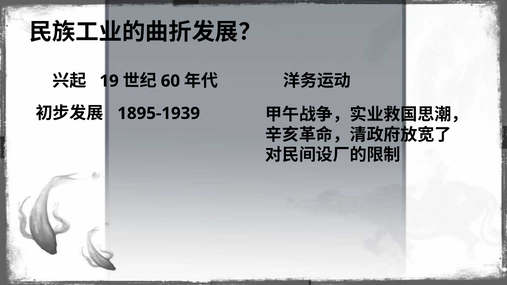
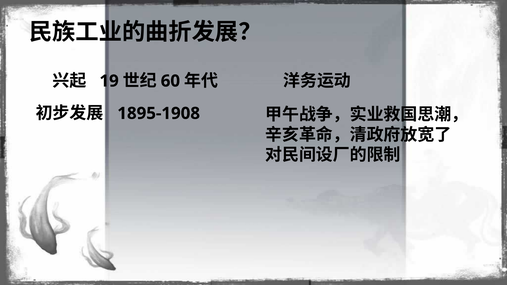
1895-1939: 1895-1939 -> 1895-1908 (159, 113)
